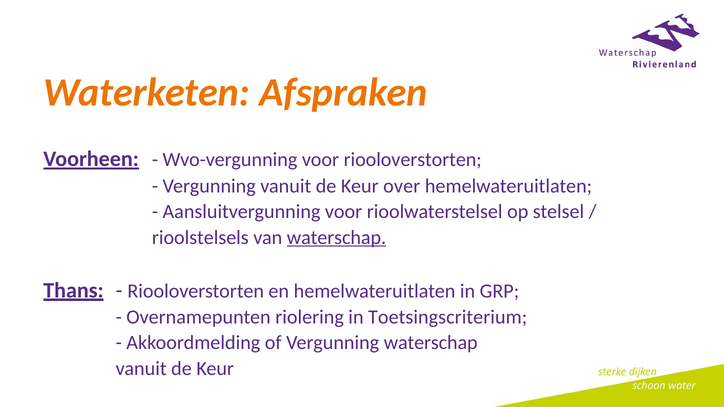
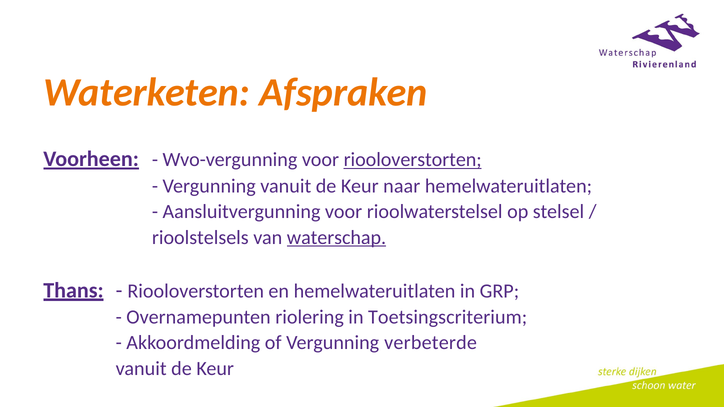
riooloverstorten underline: none -> present (413, 160)
over: over -> naar (402, 186)
Vergunning waterschap: waterschap -> verbeterde (431, 343)
